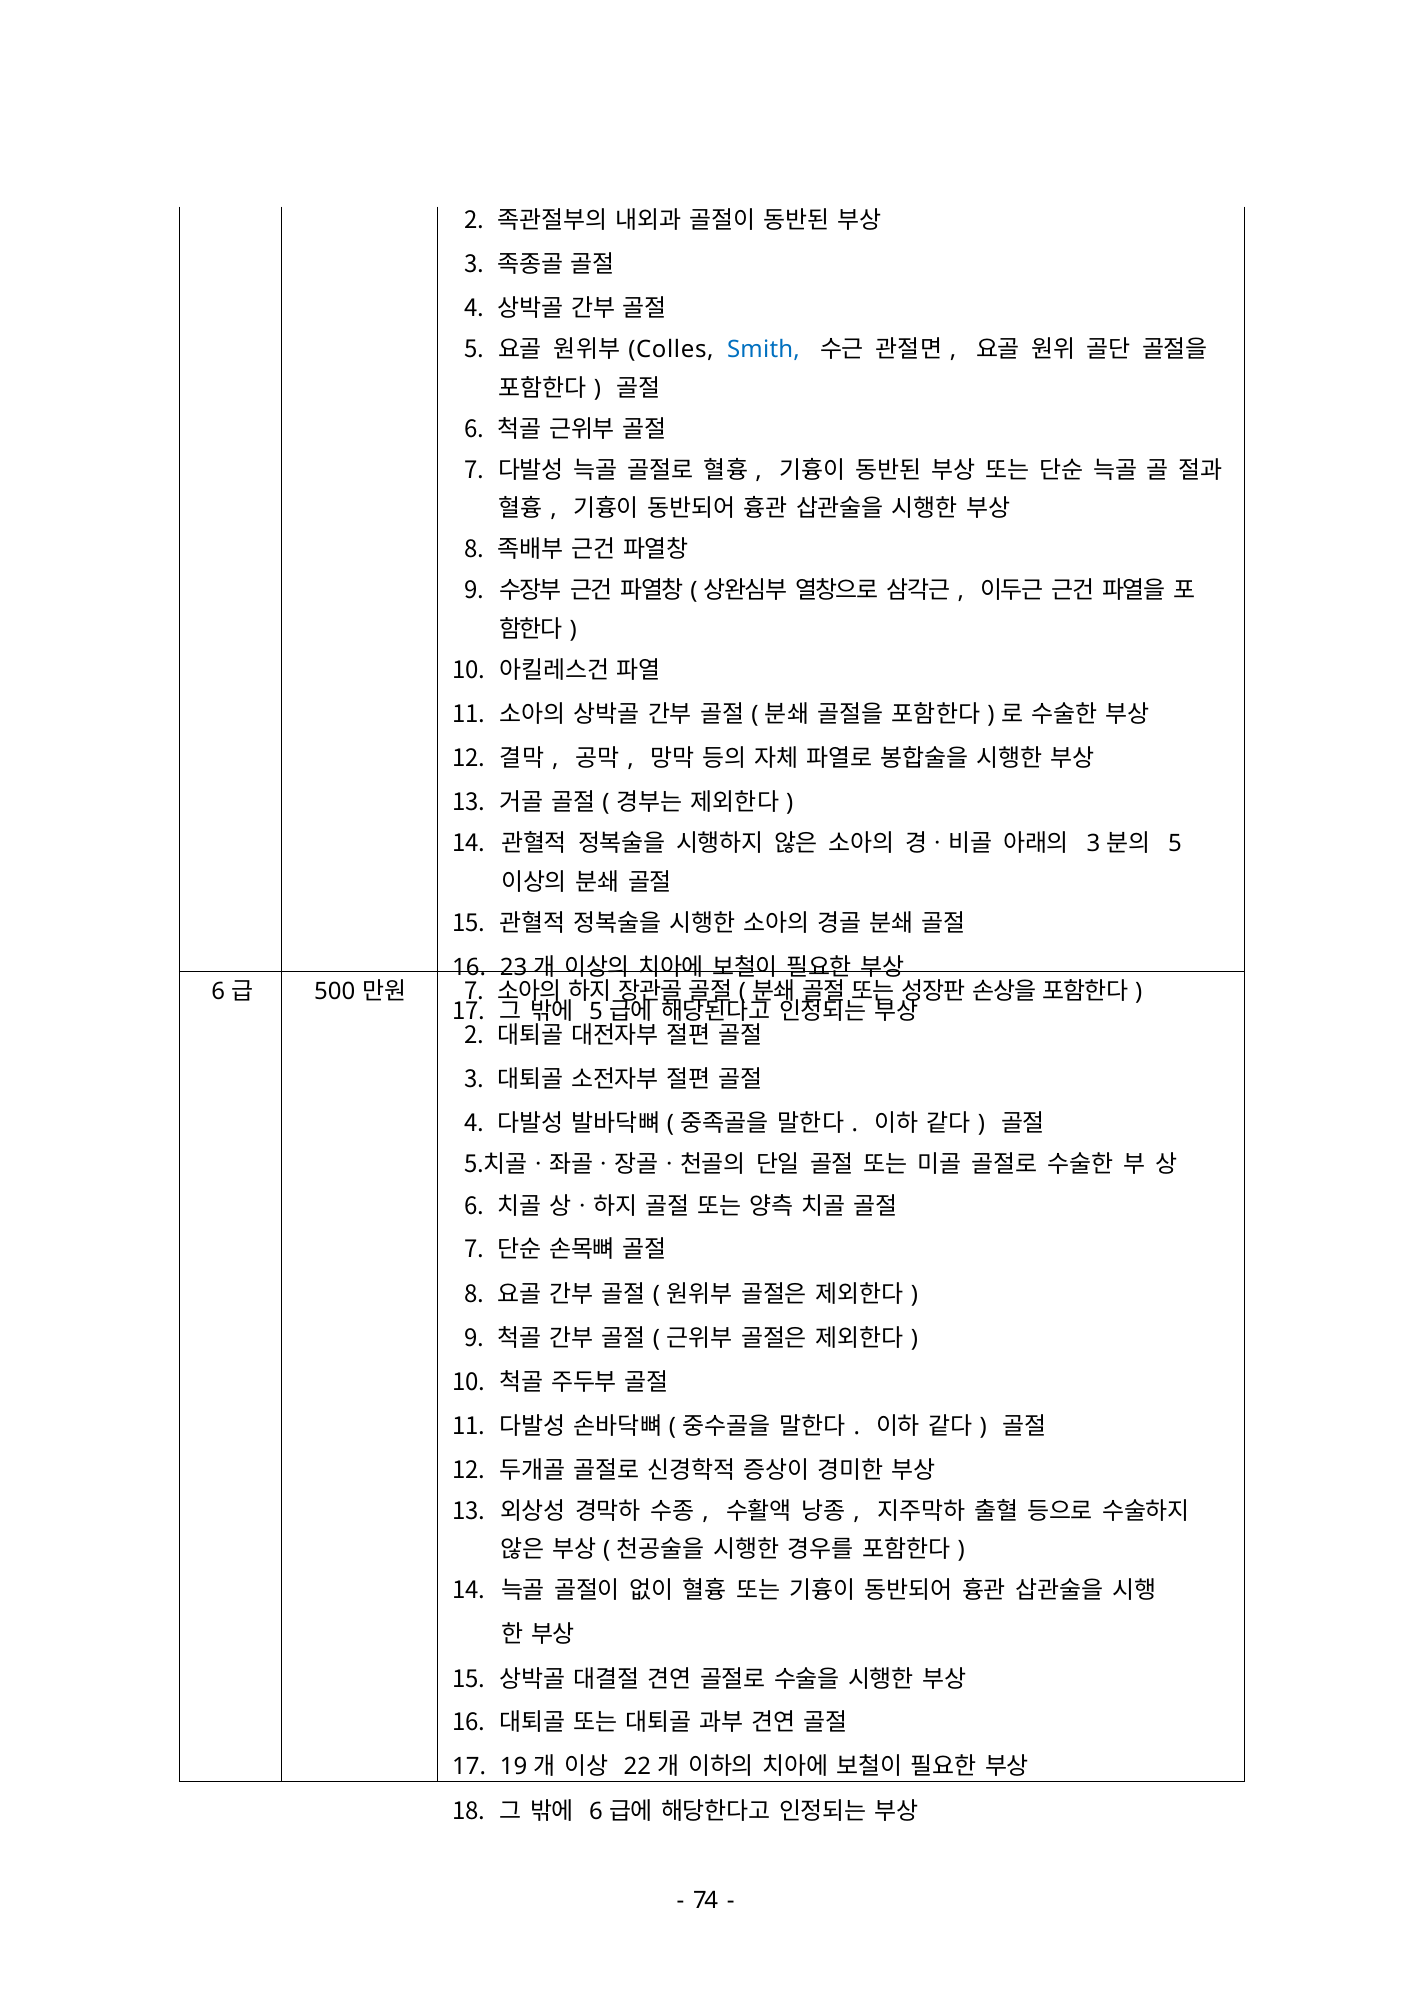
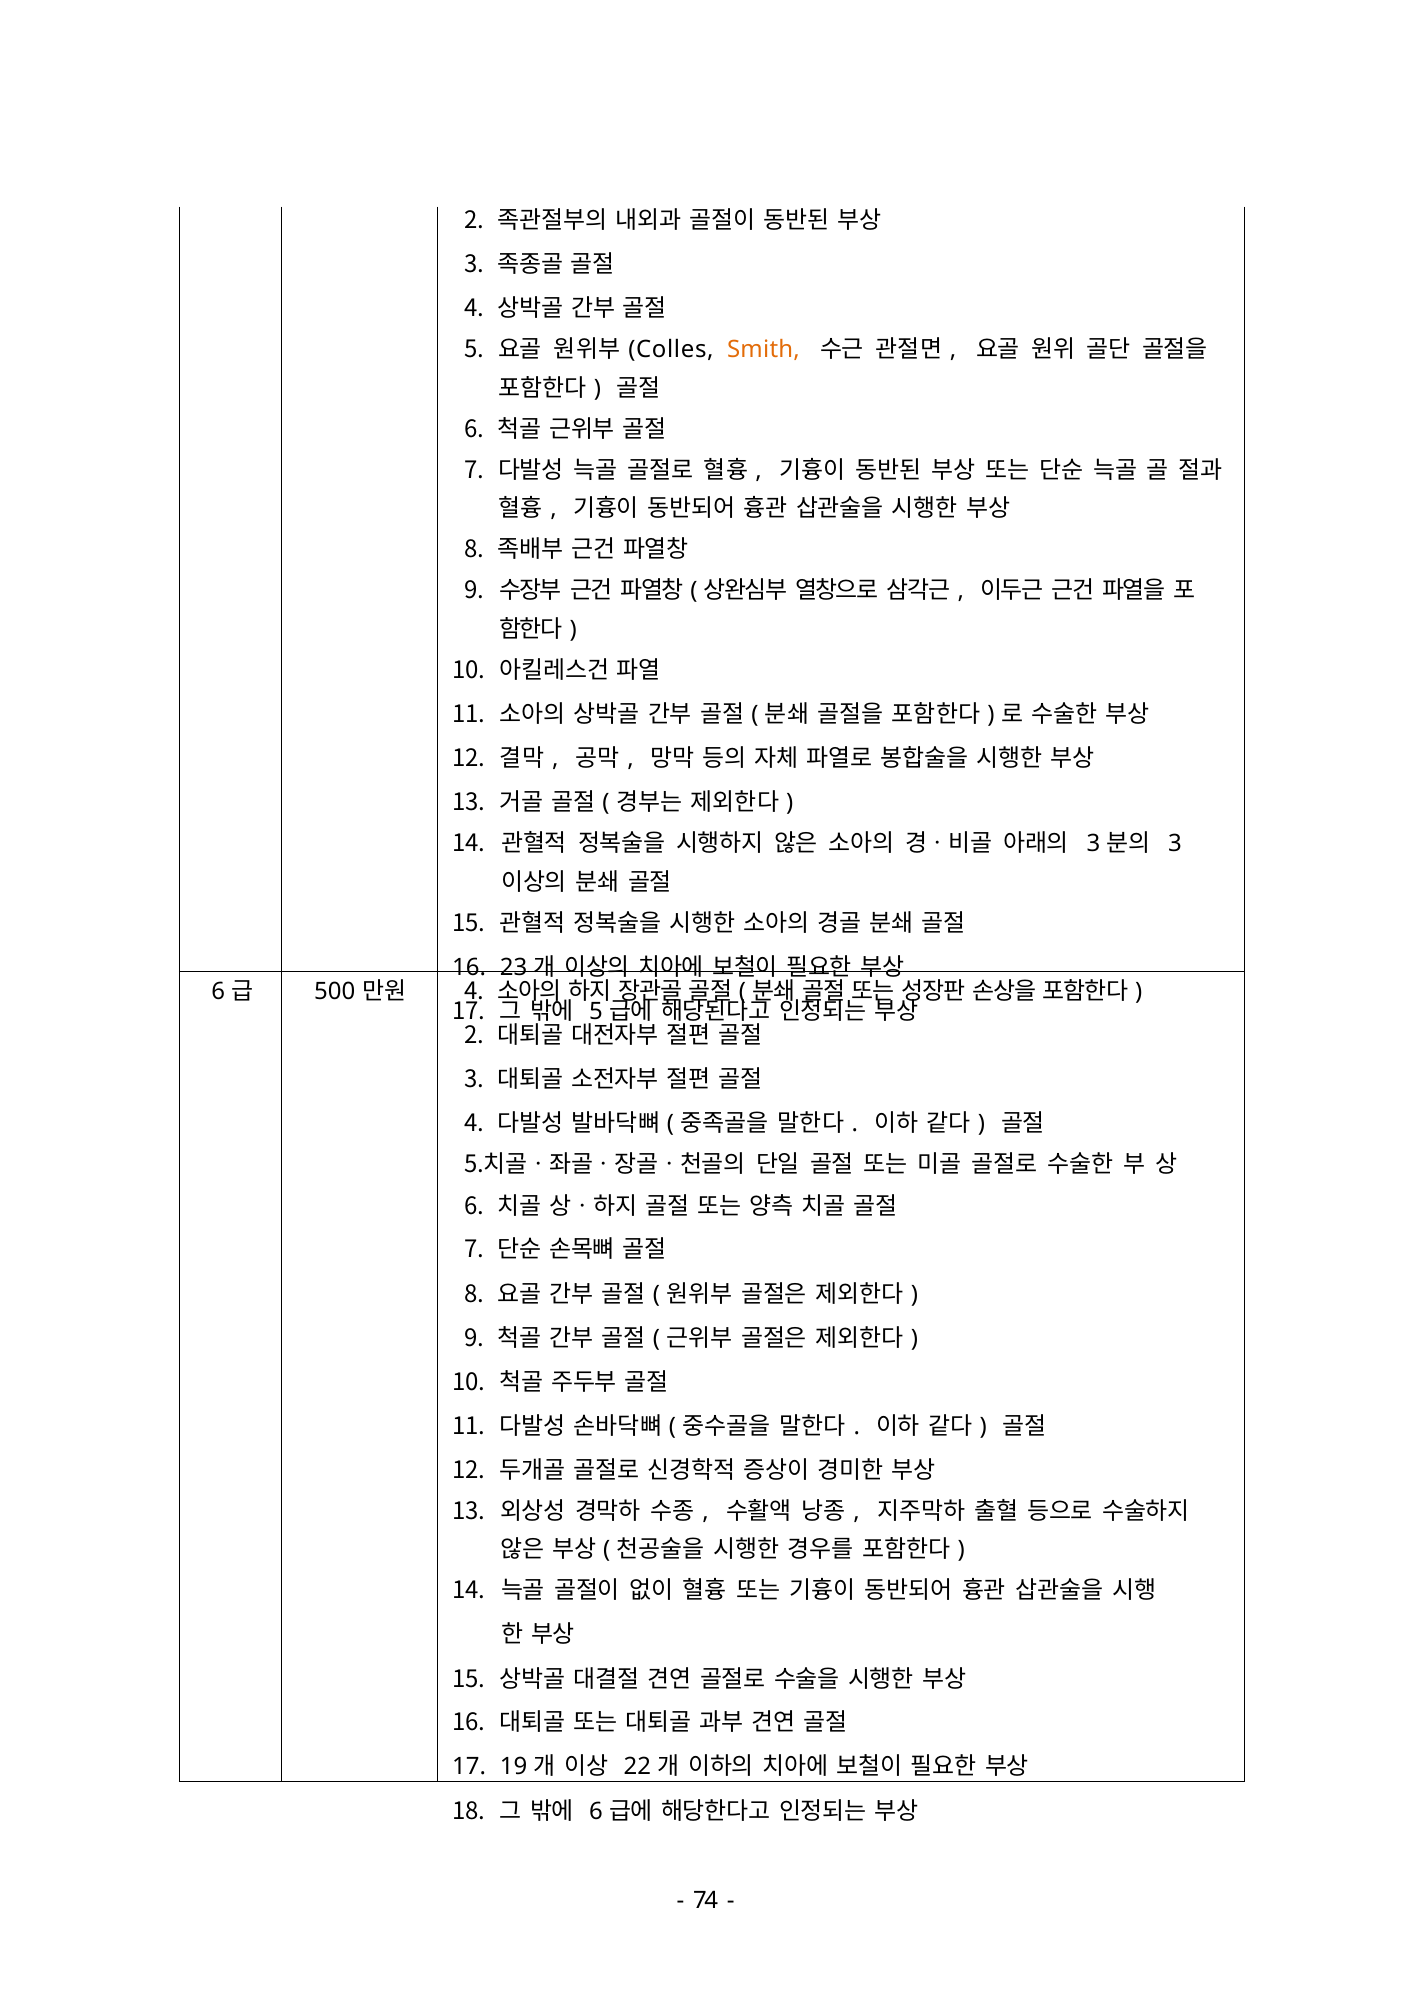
Smith colour: blue -> orange (763, 350)
5: 5 -> 3 (1175, 844)
7: 7 -> 4 (474, 992)
